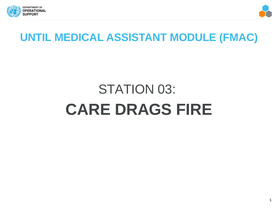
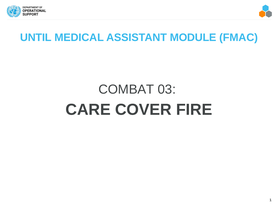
STATION: STATION -> COMBAT (126, 89)
DRAGS: DRAGS -> COVER (143, 109)
